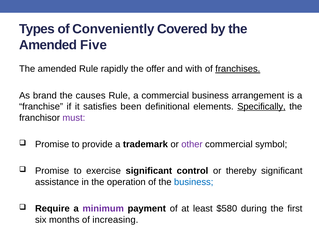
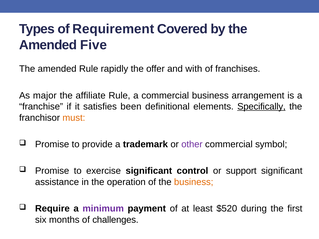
Conveniently: Conveniently -> Requirement (113, 29)
franchises underline: present -> none (238, 69)
brand: brand -> major (45, 96)
causes: causes -> affiliate (91, 96)
must colour: purple -> orange (74, 118)
thereby: thereby -> support (241, 171)
business colour: blue -> orange (194, 182)
$580: $580 -> $520 (227, 209)
increasing: increasing -> challenges (115, 220)
